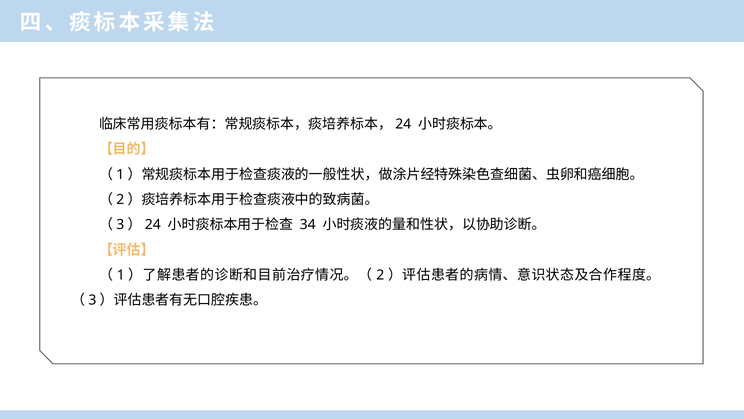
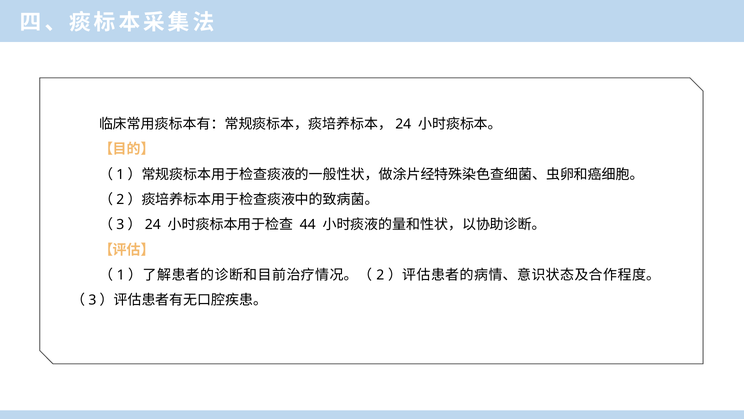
34: 34 -> 44 (308, 225)
